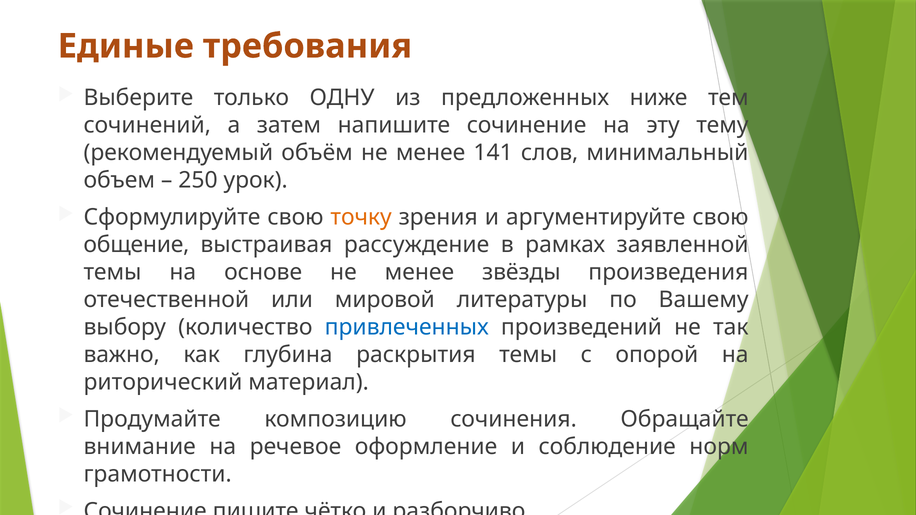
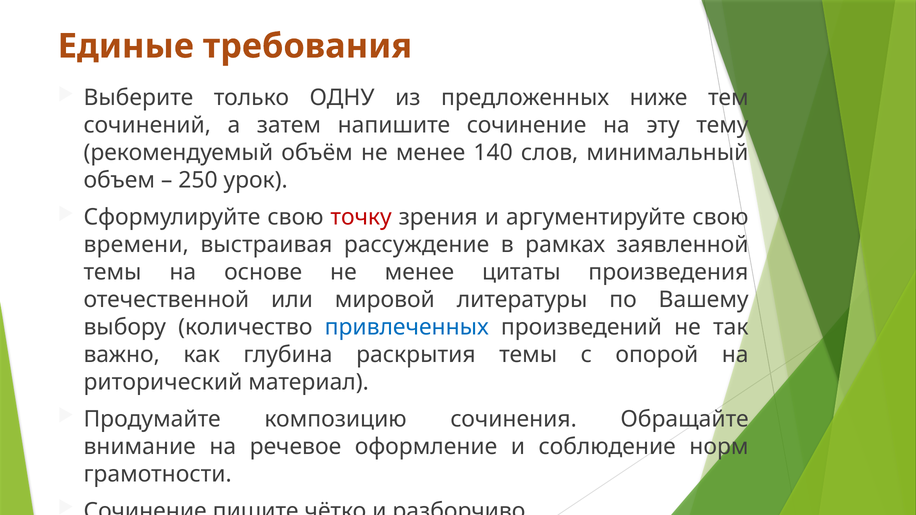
141: 141 -> 140 (493, 153)
точку colour: orange -> red (361, 217)
общение: общение -> времени (136, 245)
звёзды: звёзды -> цитаты (521, 272)
